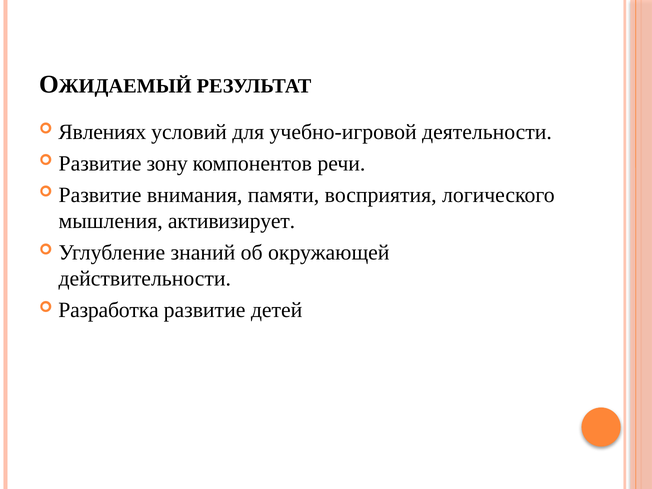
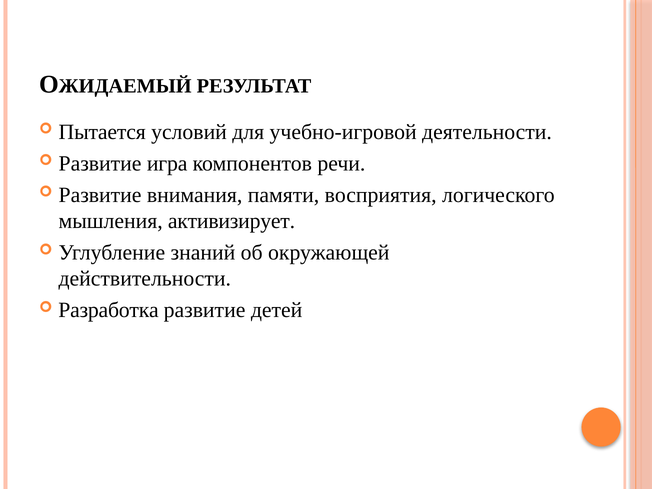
Явлениях: Явлениях -> Пытается (102, 132)
зону: зону -> игра (167, 163)
